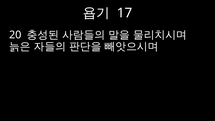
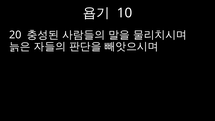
17: 17 -> 10 (125, 13)
